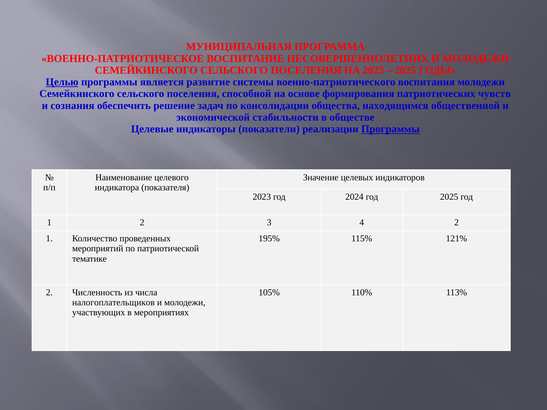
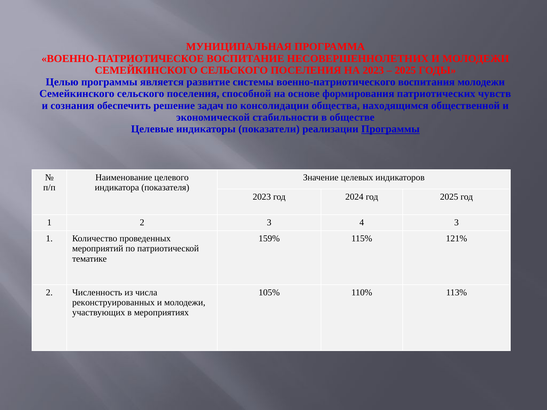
Целью underline: present -> none (62, 82)
4 2: 2 -> 3 (457, 223)
195%: 195% -> 159% (269, 239)
налогоплательщиков: налогоплательщиков -> реконструированных (113, 303)
